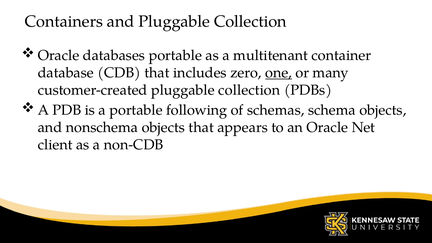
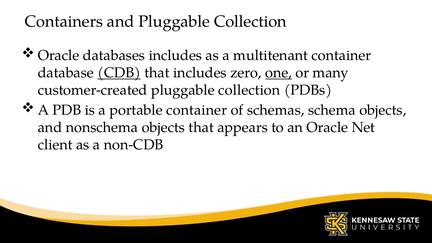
databases portable: portable -> includes (175, 56)
CDB underline: none -> present (119, 73)
portable following: following -> container (197, 110)
